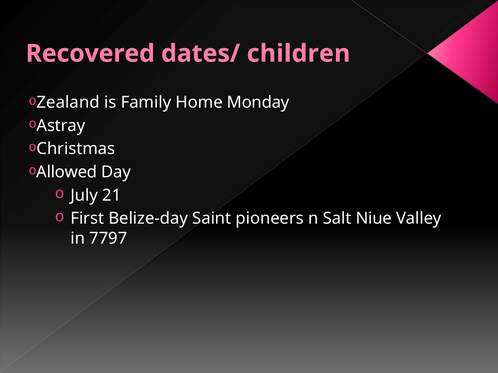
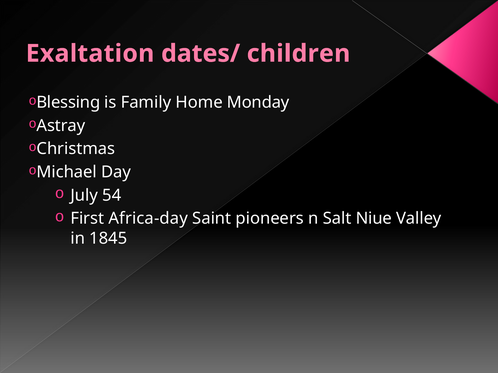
Recovered: Recovered -> Exaltation (90, 54)
Zealand: Zealand -> Blessing (68, 103)
Allowed: Allowed -> Michael (67, 172)
21: 21 -> 54 (112, 195)
Belize-day: Belize-day -> Africa-day (148, 219)
7797: 7797 -> 1845 (108, 239)
